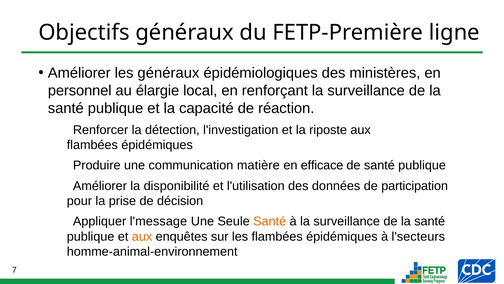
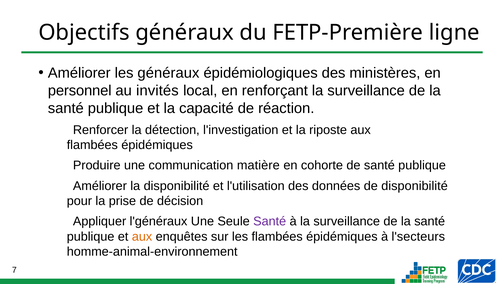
élargie: élargie -> invités (157, 91)
efficace: efficace -> cohorte (322, 165)
de participation: participation -> disponibilité (415, 186)
l'message: l'message -> l'généraux (159, 221)
Santé colour: orange -> purple (270, 221)
